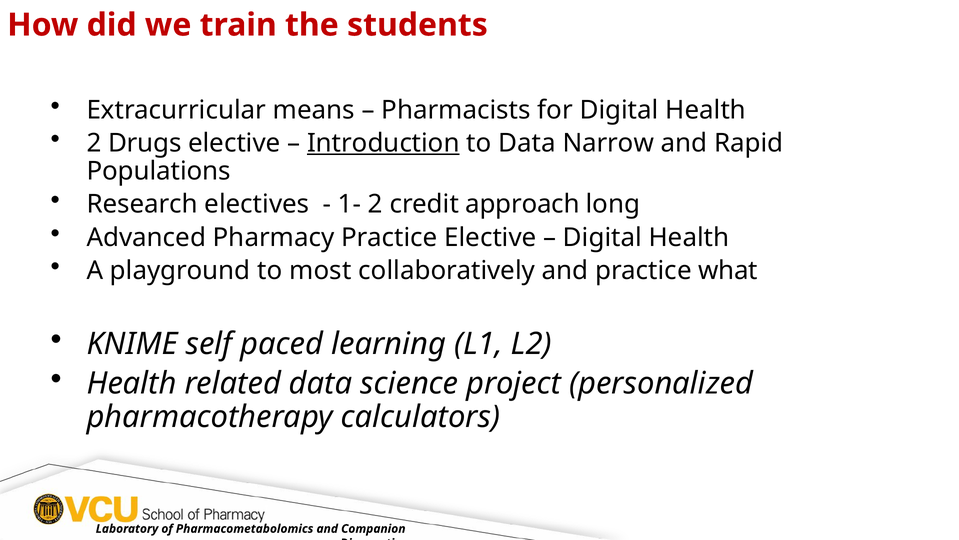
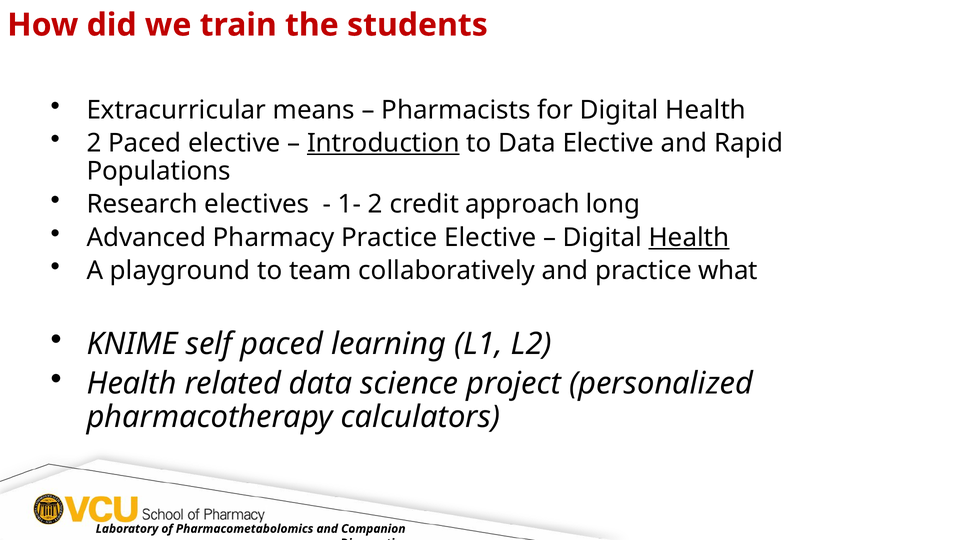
2 Drugs: Drugs -> Paced (145, 143)
Data Narrow: Narrow -> Elective (608, 143)
Health underline: none -> present (689, 237)
most: most -> team (320, 270)
